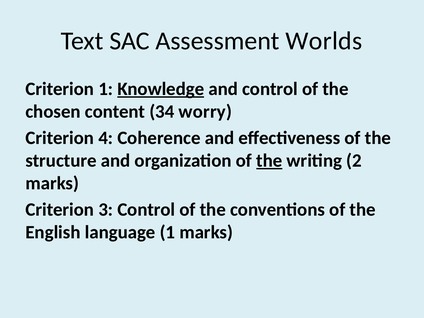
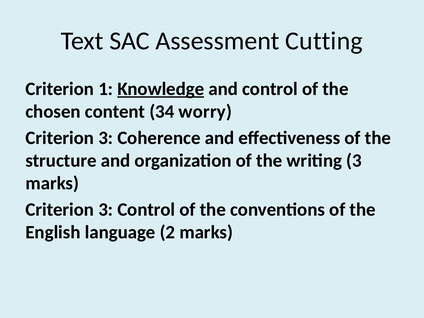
Worlds: Worlds -> Cutting (324, 41)
4: 4 -> 3 (106, 138)
the underline: present -> none (269, 161)
writing 2: 2 -> 3 (354, 161)
language 1: 1 -> 2 (167, 232)
